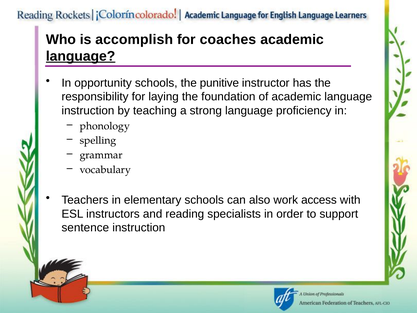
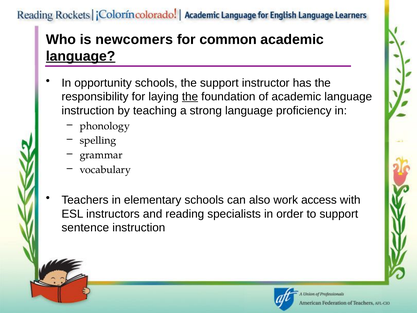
accomplish: accomplish -> newcomers (134, 40)
coaches: coaches -> common (228, 40)
the punitive: punitive -> support (219, 83)
the underline: none -> present (190, 97)
